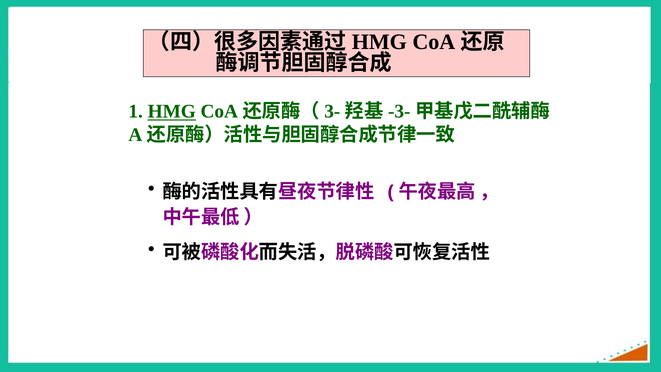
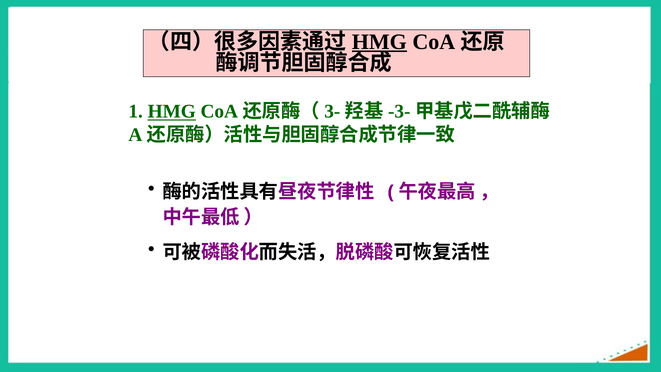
HMG underline: none -> present (379, 42)
